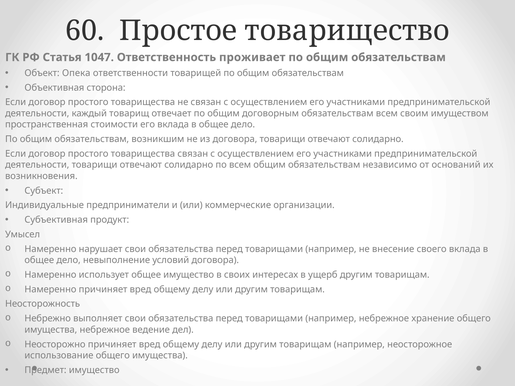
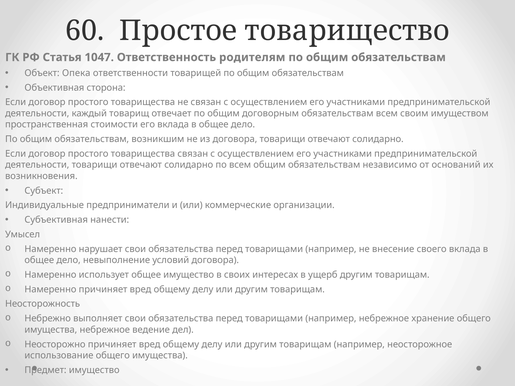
проживает: проживает -> родителям (252, 57)
продукт: продукт -> нанести (110, 220)
